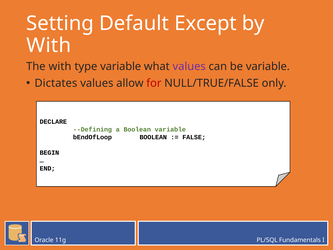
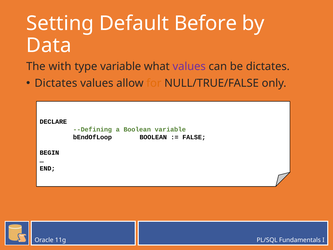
Except: Except -> Before (206, 23)
With: With -> Data (49, 45)
be variable: variable -> dictates (268, 67)
for colour: red -> orange (154, 83)
